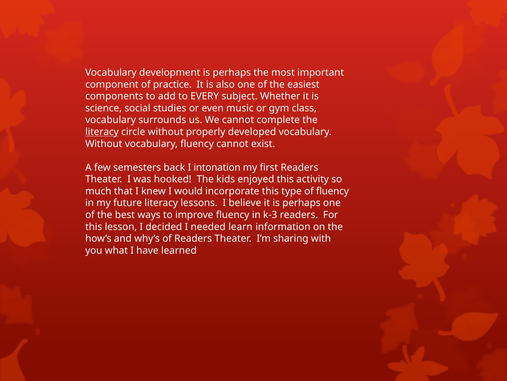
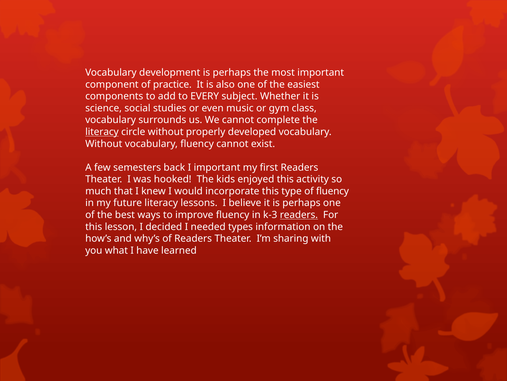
I intonation: intonation -> important (217, 167)
readers underline: none -> present (299, 214)
learn: learn -> types (241, 226)
